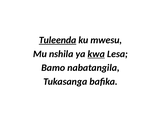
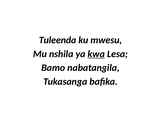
Tuleenda underline: present -> none (58, 40)
